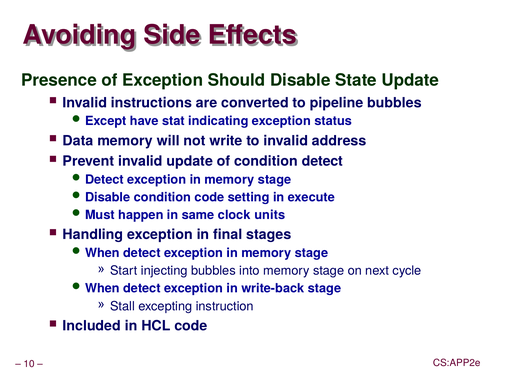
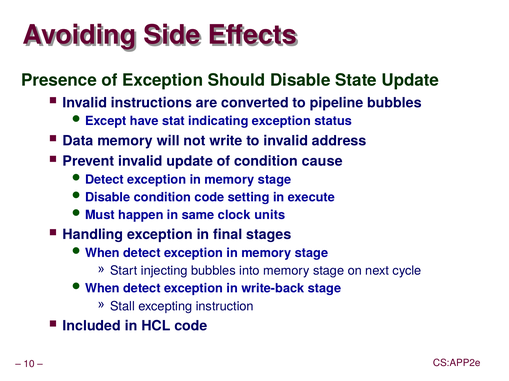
condition detect: detect -> cause (322, 162)
